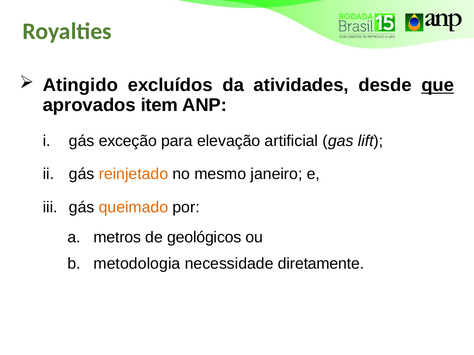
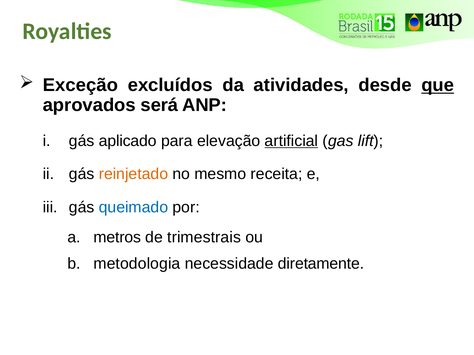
Atingido: Atingido -> Exceção (80, 85)
item: item -> será (159, 105)
exceção: exceção -> aplicado (128, 141)
artificial underline: none -> present (291, 141)
janeiro: janeiro -> receita (277, 174)
queimado colour: orange -> blue (133, 208)
geológicos: geológicos -> trimestrais (204, 238)
